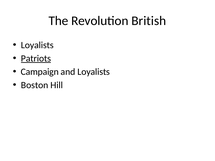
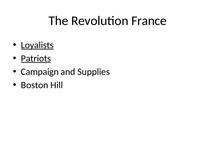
British: British -> France (149, 21)
Loyalists underline: none -> present (37, 45)
and Loyalists: Loyalists -> Supplies (94, 72)
